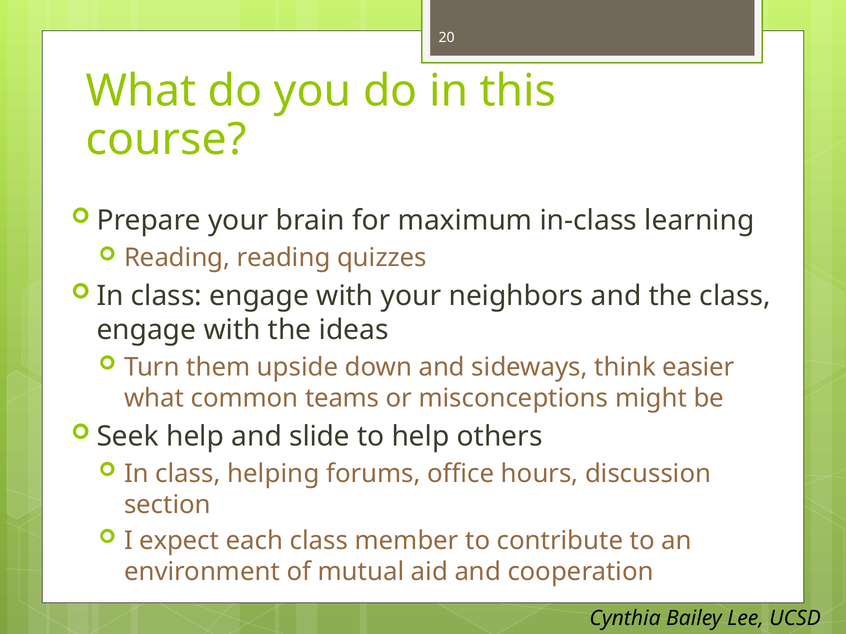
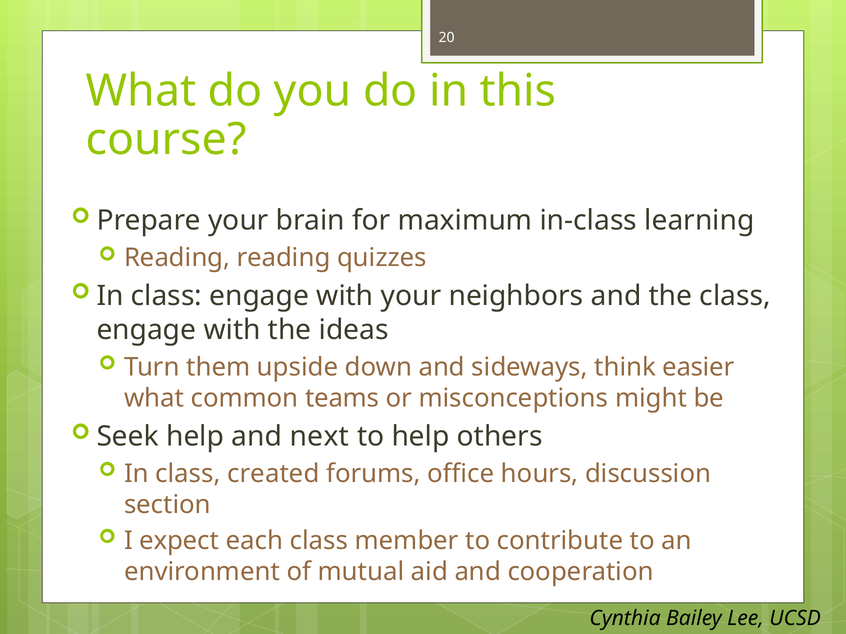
slide: slide -> next (319, 437)
helping: helping -> created (273, 474)
